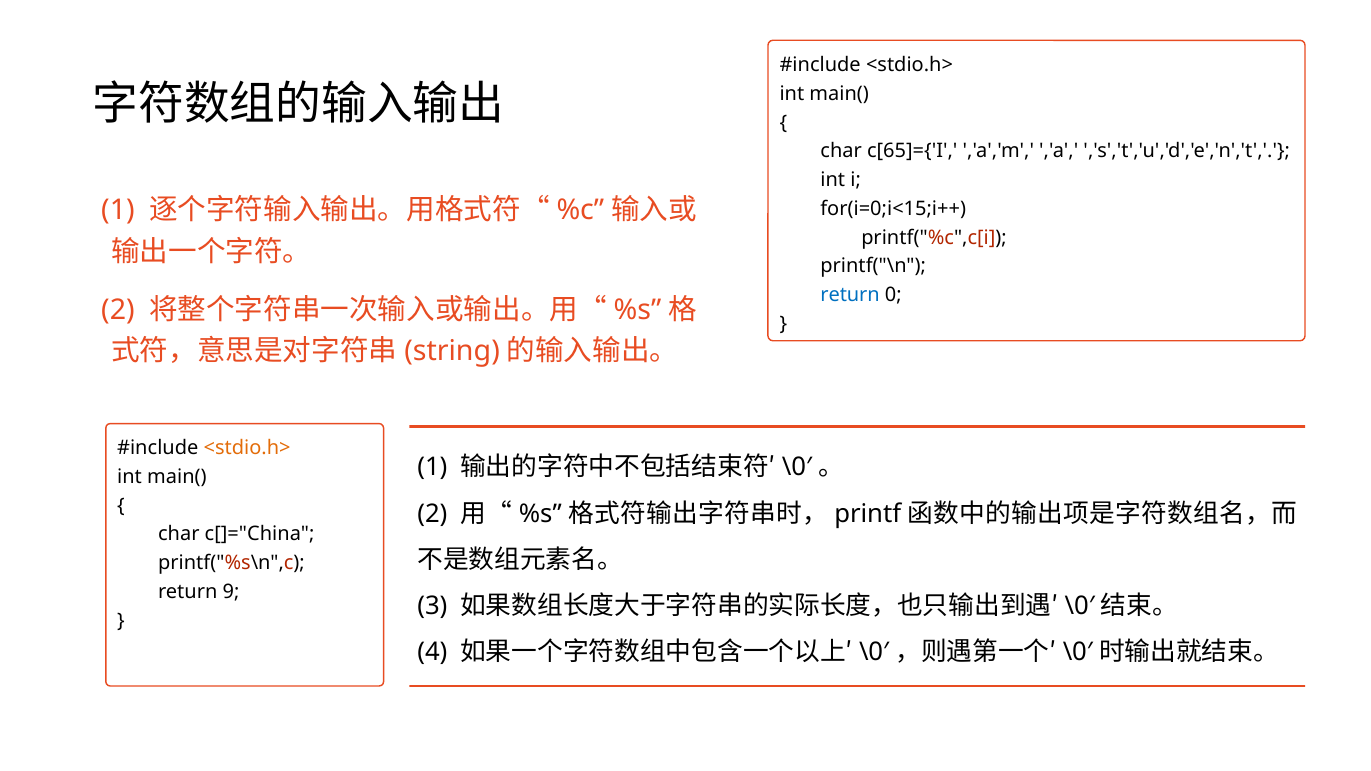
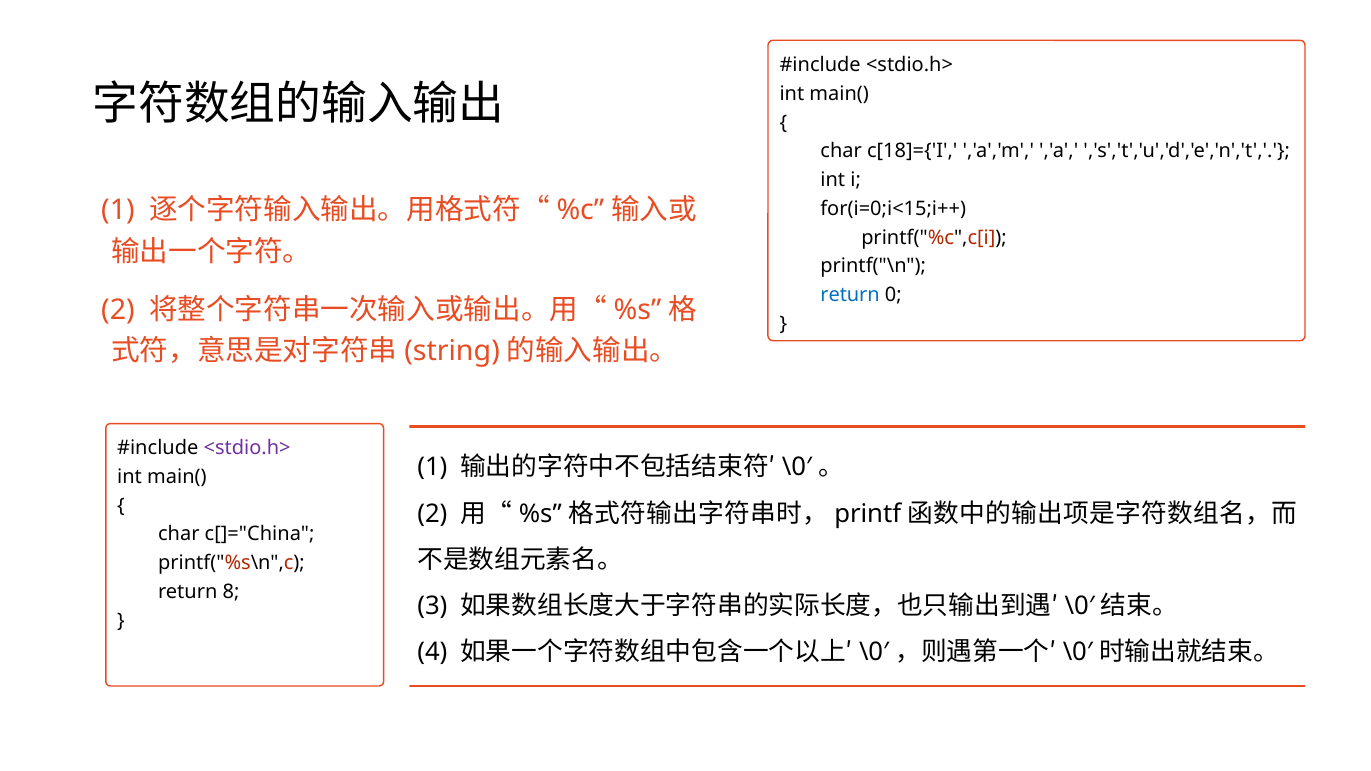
c[65]={'I: c[65]={'I -> c[18]={'I (912, 151)
<stdio.h> colour: orange -> purple (247, 448)
9: 9 -> 8 (231, 592)
